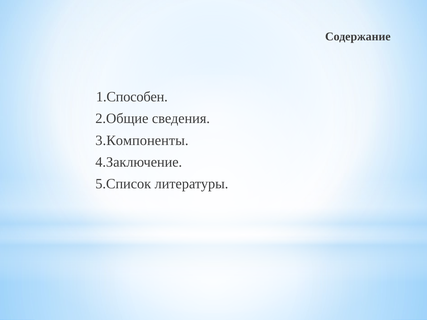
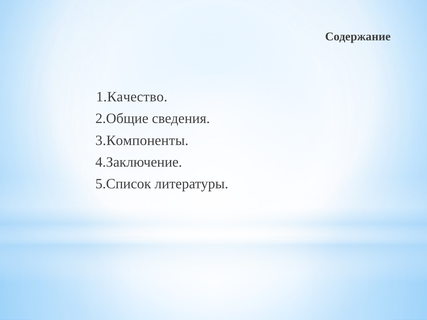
1.Способен: 1.Способен -> 1.Качество (132, 97)
